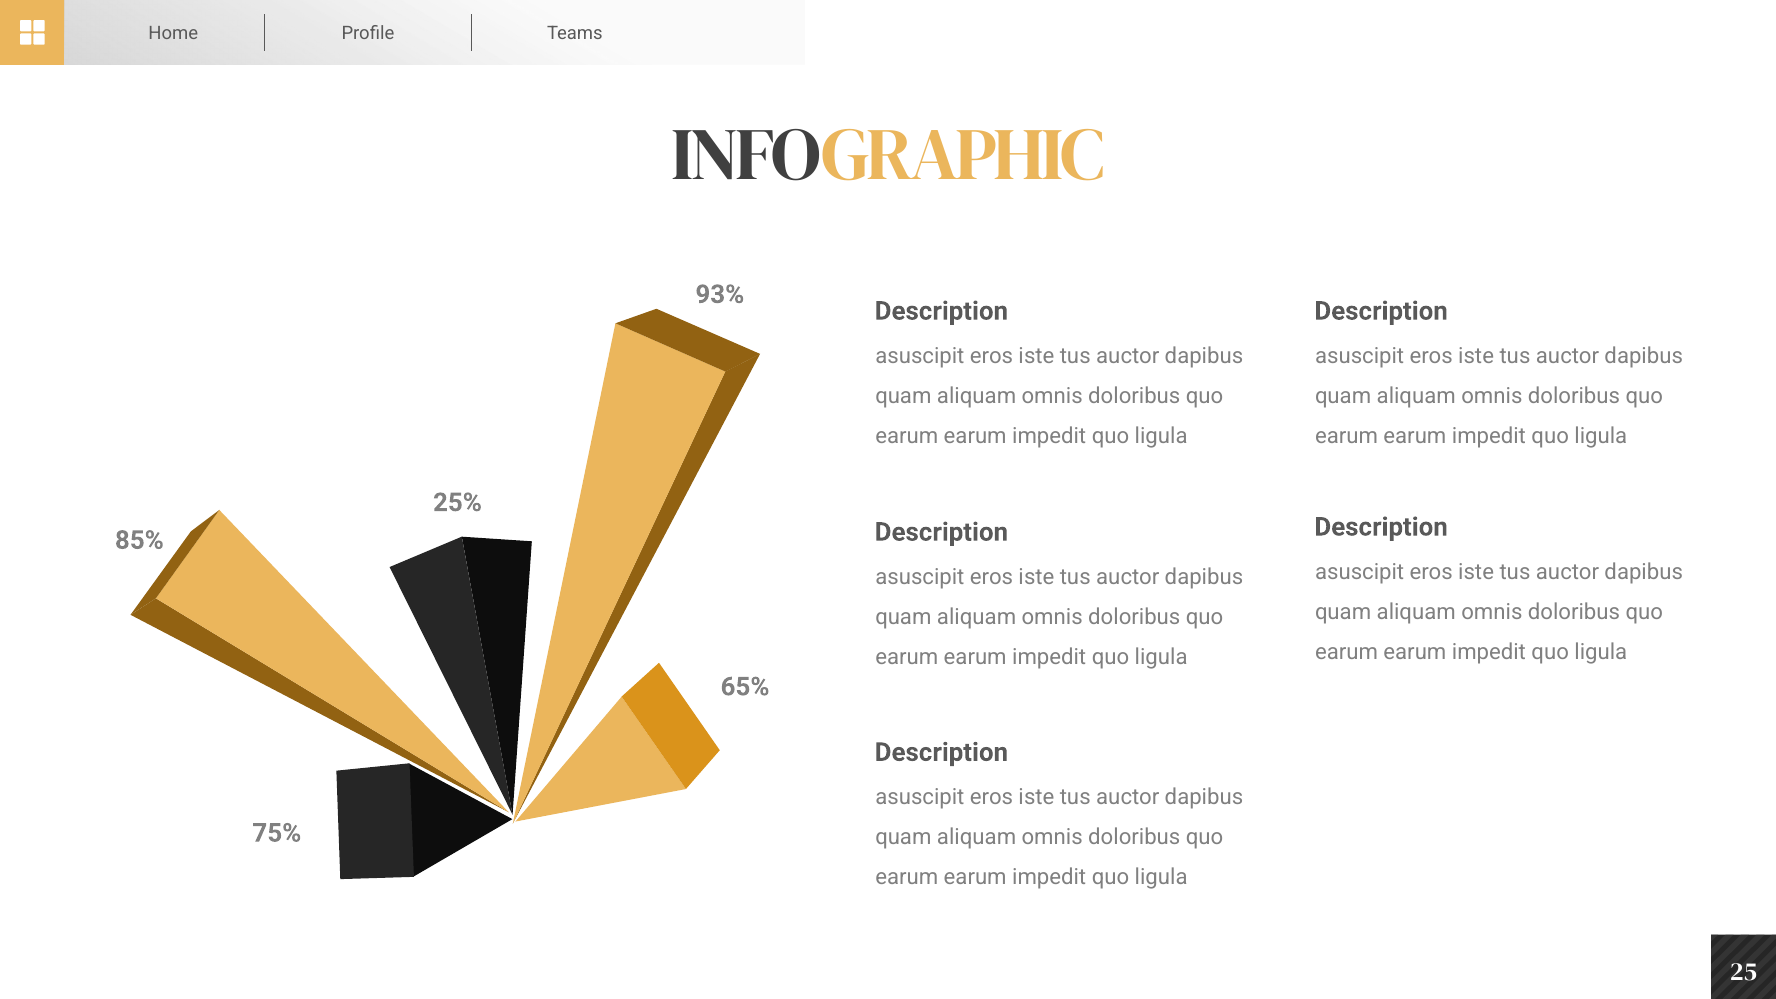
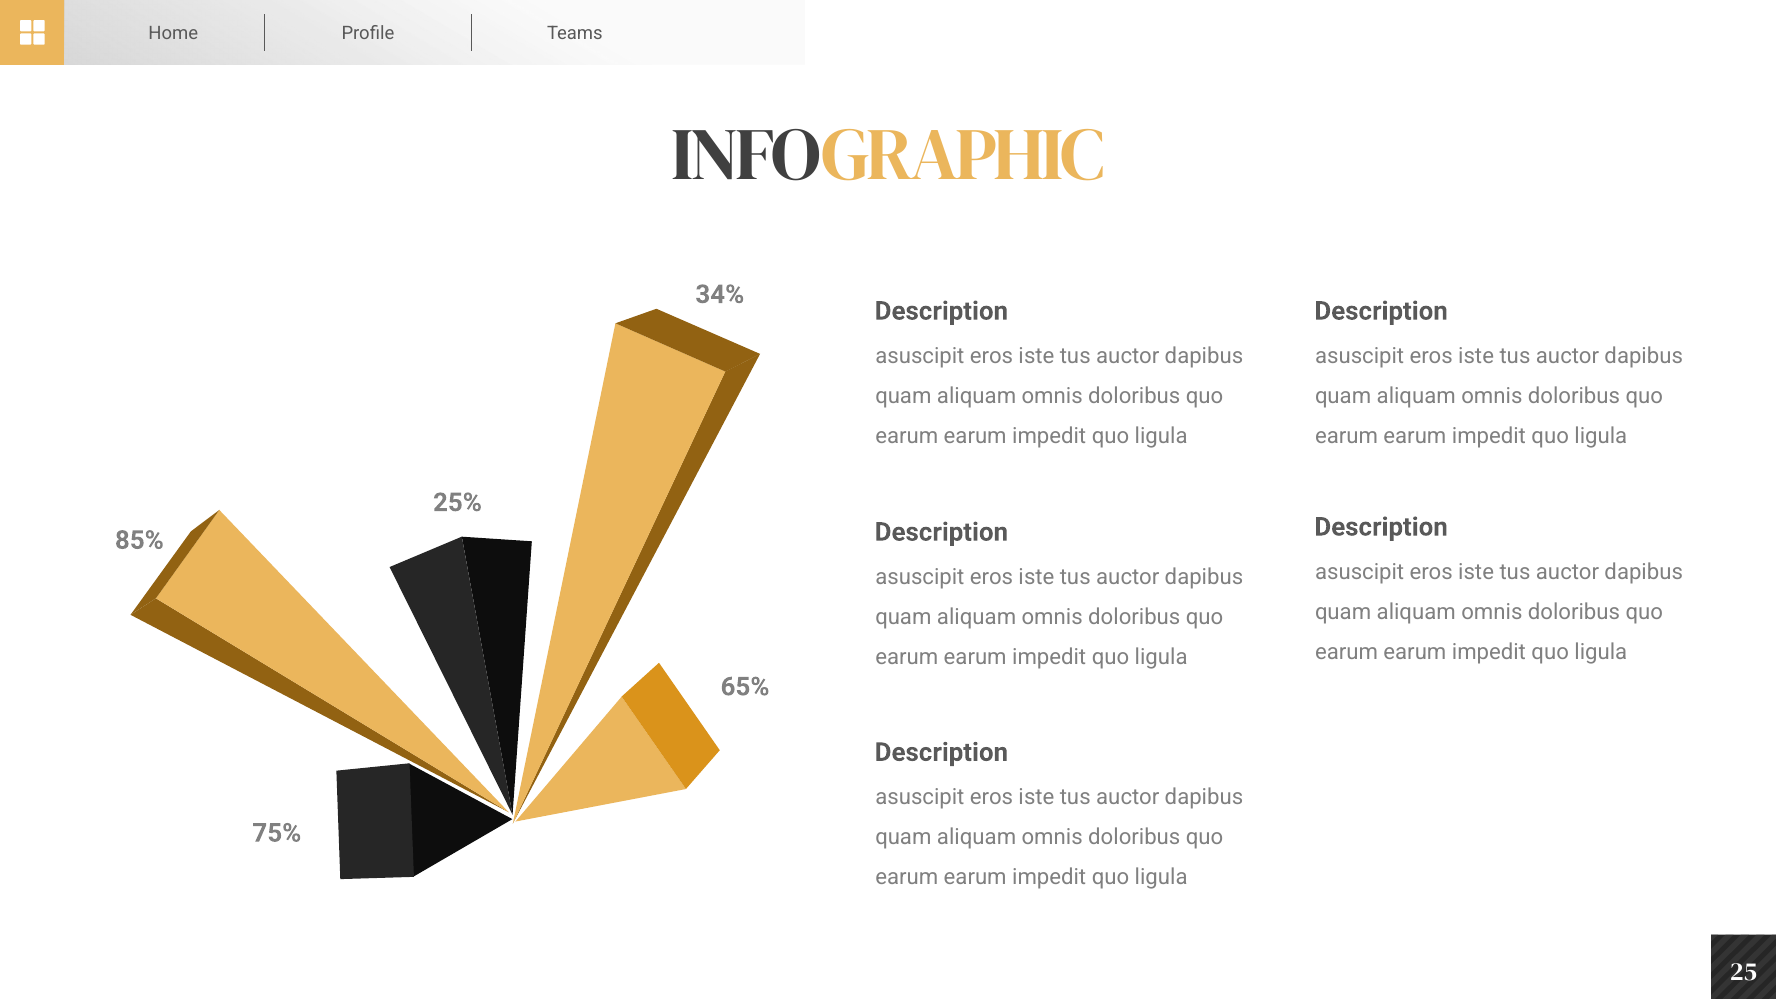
93%: 93% -> 34% (720, 294)
